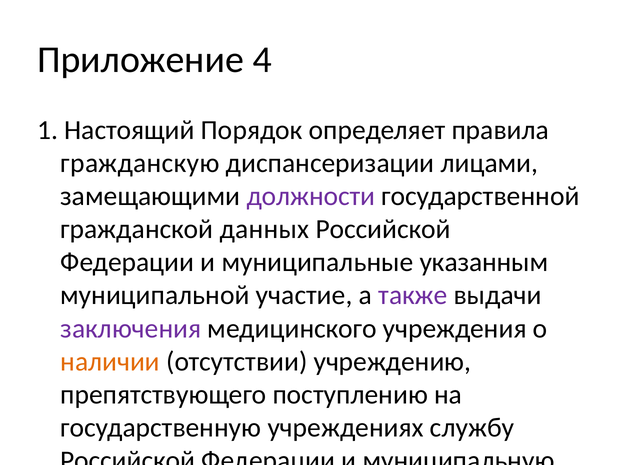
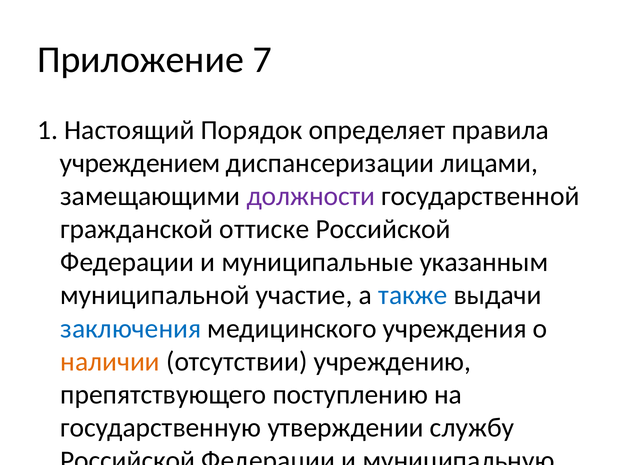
4: 4 -> 7 (262, 60)
гражданскую: гражданскую -> учреждением (140, 163)
данных: данных -> оттиске (264, 229)
также colour: purple -> blue (413, 295)
заключения colour: purple -> blue (131, 328)
учреждениях: учреждениях -> утверждении (346, 428)
